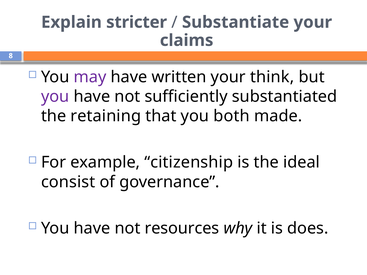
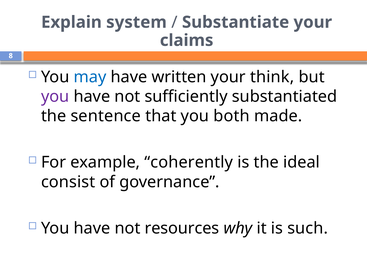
stricter: stricter -> system (136, 22)
may colour: purple -> blue (90, 77)
retaining: retaining -> sentence (106, 116)
citizenship: citizenship -> coherently (189, 162)
does: does -> such (308, 228)
